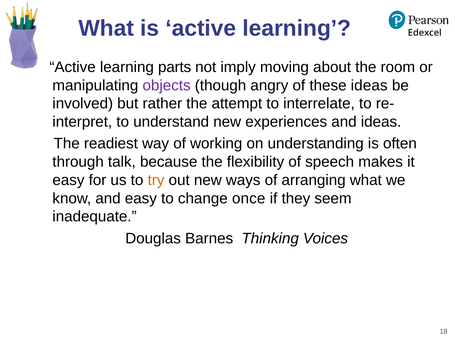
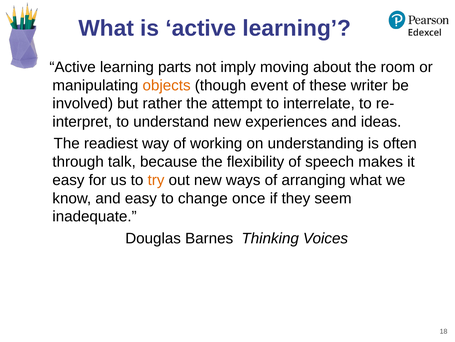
objects colour: purple -> orange (167, 85)
angry: angry -> event (269, 85)
these ideas: ideas -> writer (369, 85)
